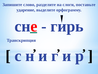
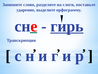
гирь underline: none -> present (67, 26)
